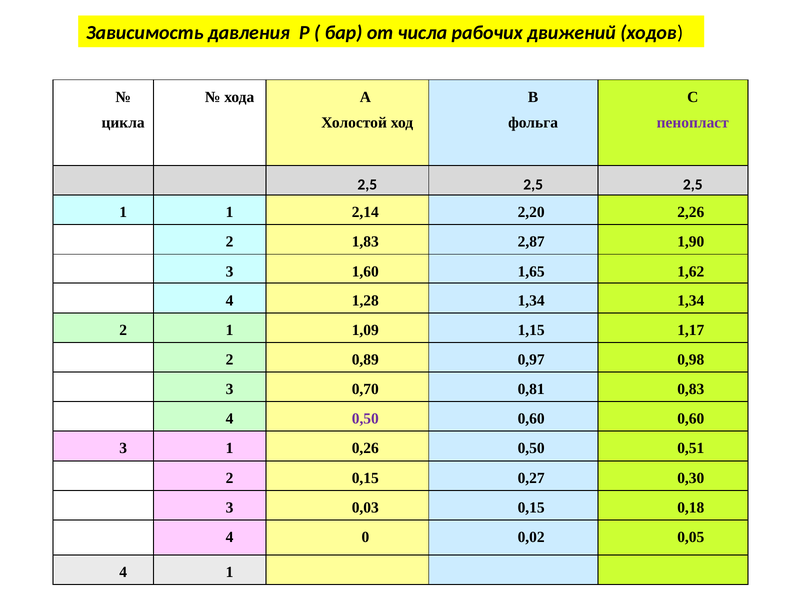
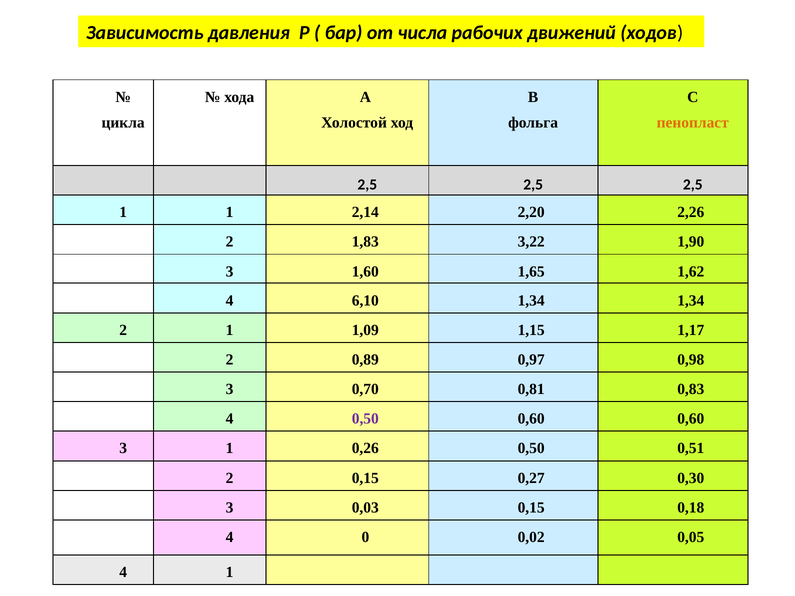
пенопласт colour: purple -> orange (693, 123)
2,87: 2,87 -> 3,22 (531, 242)
1,28: 1,28 -> 6,10 (365, 301)
